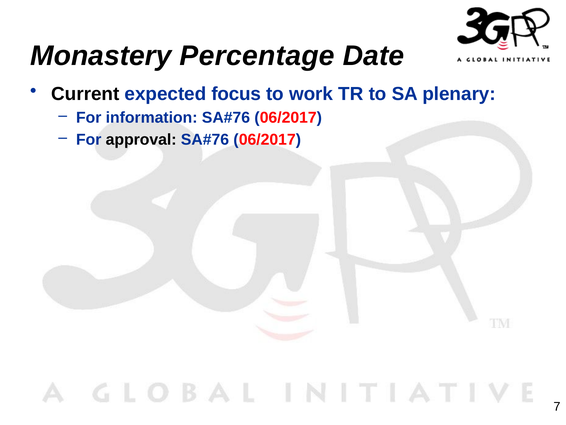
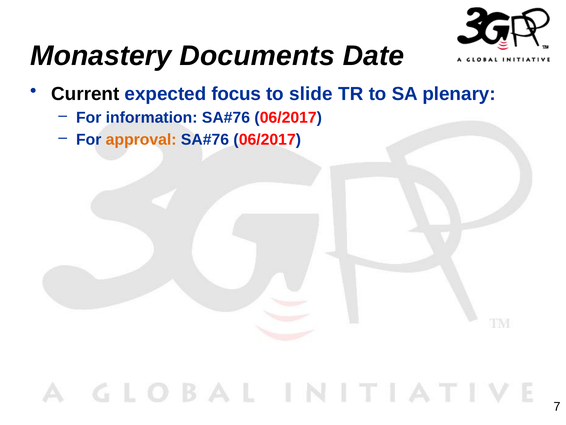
Percentage: Percentage -> Documents (257, 56)
work: work -> slide (311, 94)
approval colour: black -> orange (141, 140)
